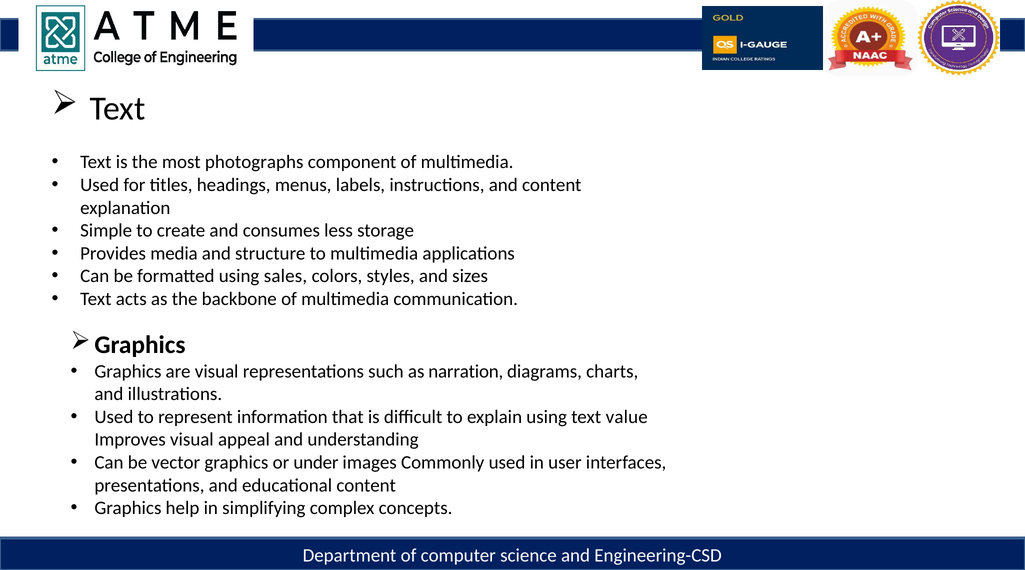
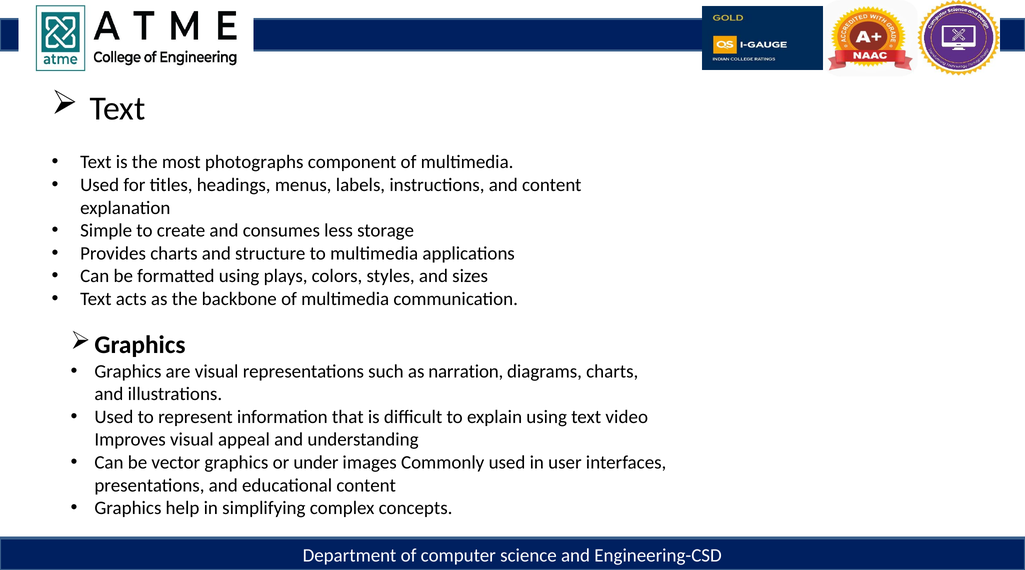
Provides media: media -> charts (174, 253)
sales: sales -> plays (286, 276)
value: value -> video (627, 416)
